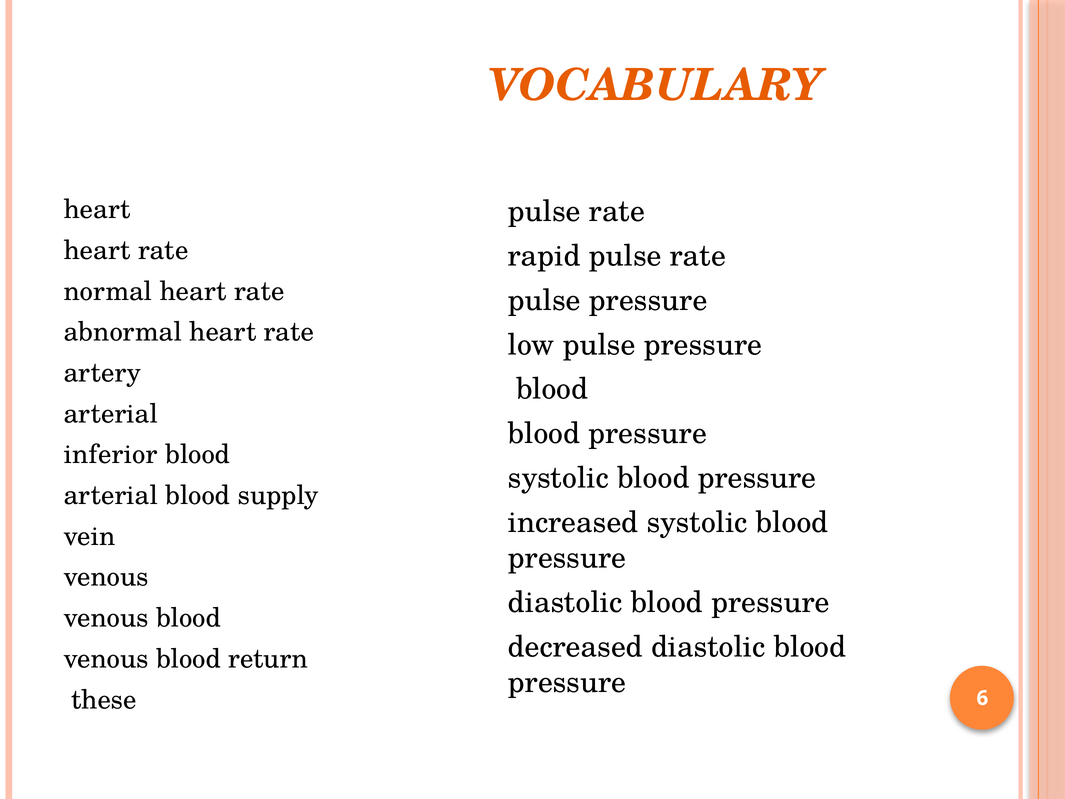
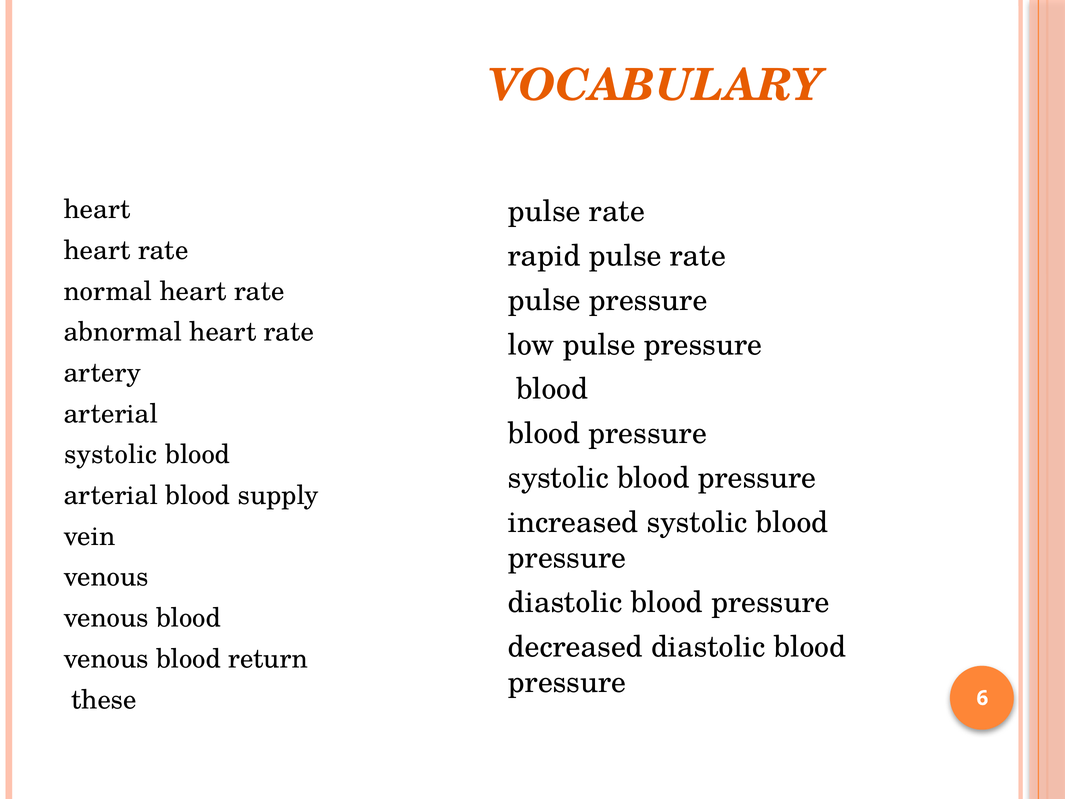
inferior: inferior -> systolic (111, 454)
